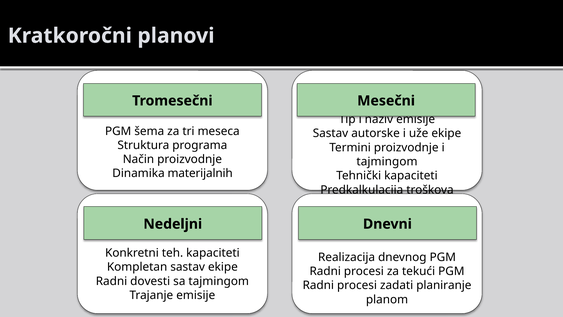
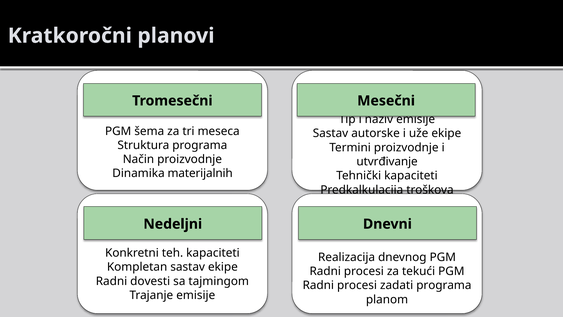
tajmingom: tajmingom -> utvrđivanje (387, 161)
zadati planiranje: planiranje -> programa (444, 285)
